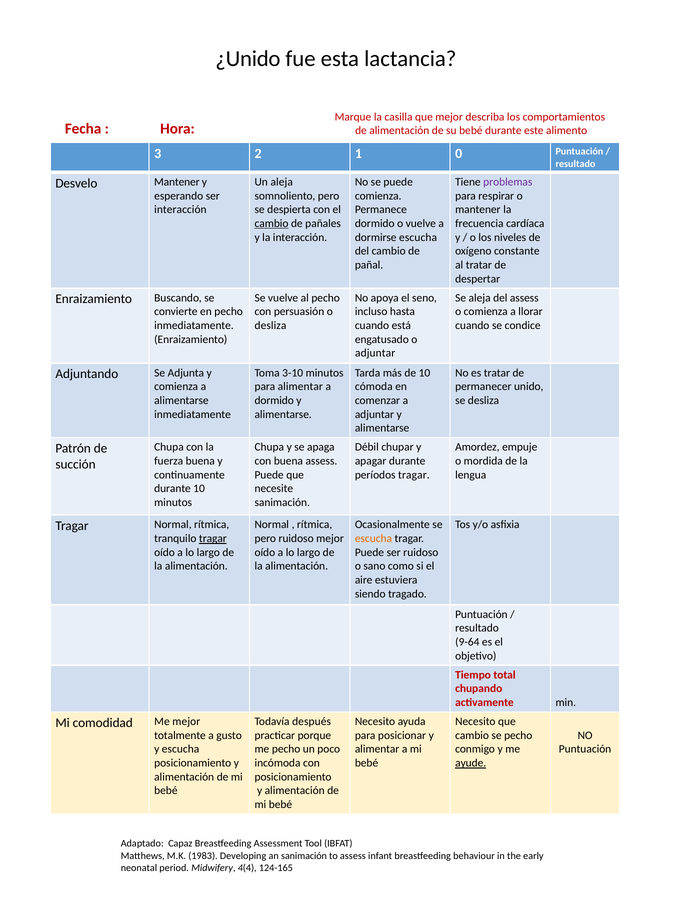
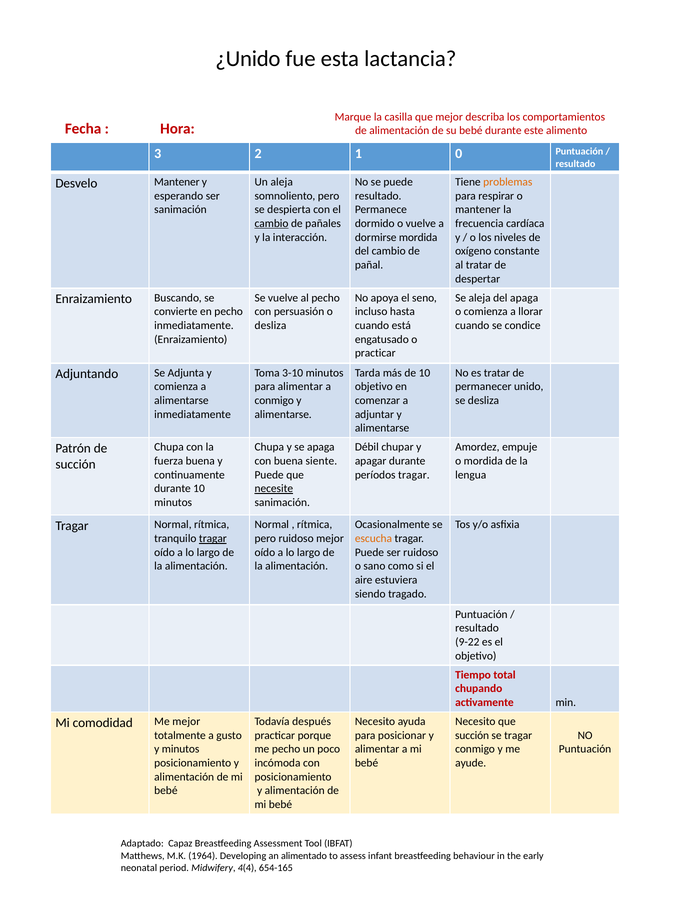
problemas colour: purple -> orange (508, 182)
comienza: comienza -> resultado (378, 196)
interacción: interacción -> sanimación (180, 210)
dormirse escucha: escucha -> mordida (418, 238)
del assess: assess -> apaga (524, 298)
adjuntar: adjuntar -> practicar (375, 354)
cómoda: cómoda -> objetivo (374, 387)
dormido: dormido -> conmigo (274, 401)
buena assess: assess -> siente (321, 461)
necesite underline: none -> present (274, 489)
9-64: 9-64 -> 9-22 (467, 643)
cambio: cambio -> succión (472, 736)
se pecho: pecho -> tragar (518, 736)
y escucha: escucha -> minutos (181, 750)
ayude underline: present -> none (471, 764)
1983: 1983 -> 1964 (203, 857)
an sanimación: sanimación -> alimentado (304, 857)
124-165: 124-165 -> 654-165 (276, 869)
